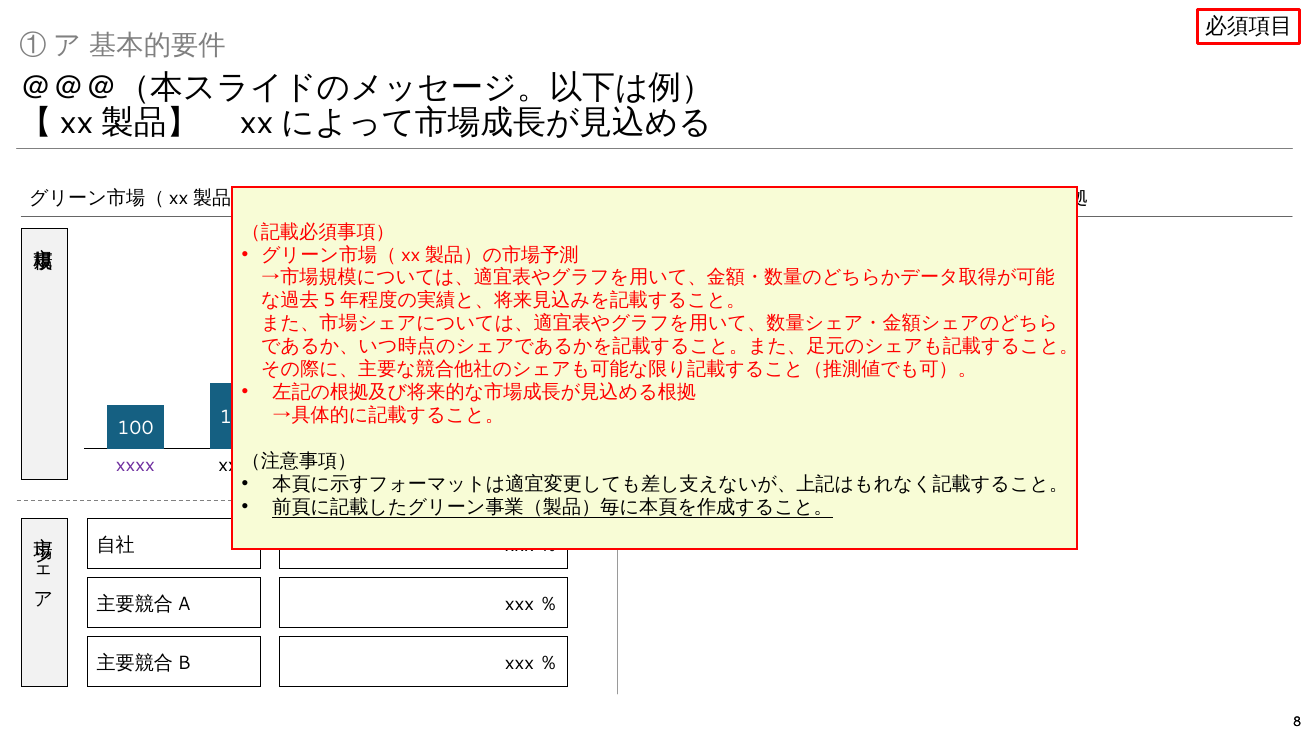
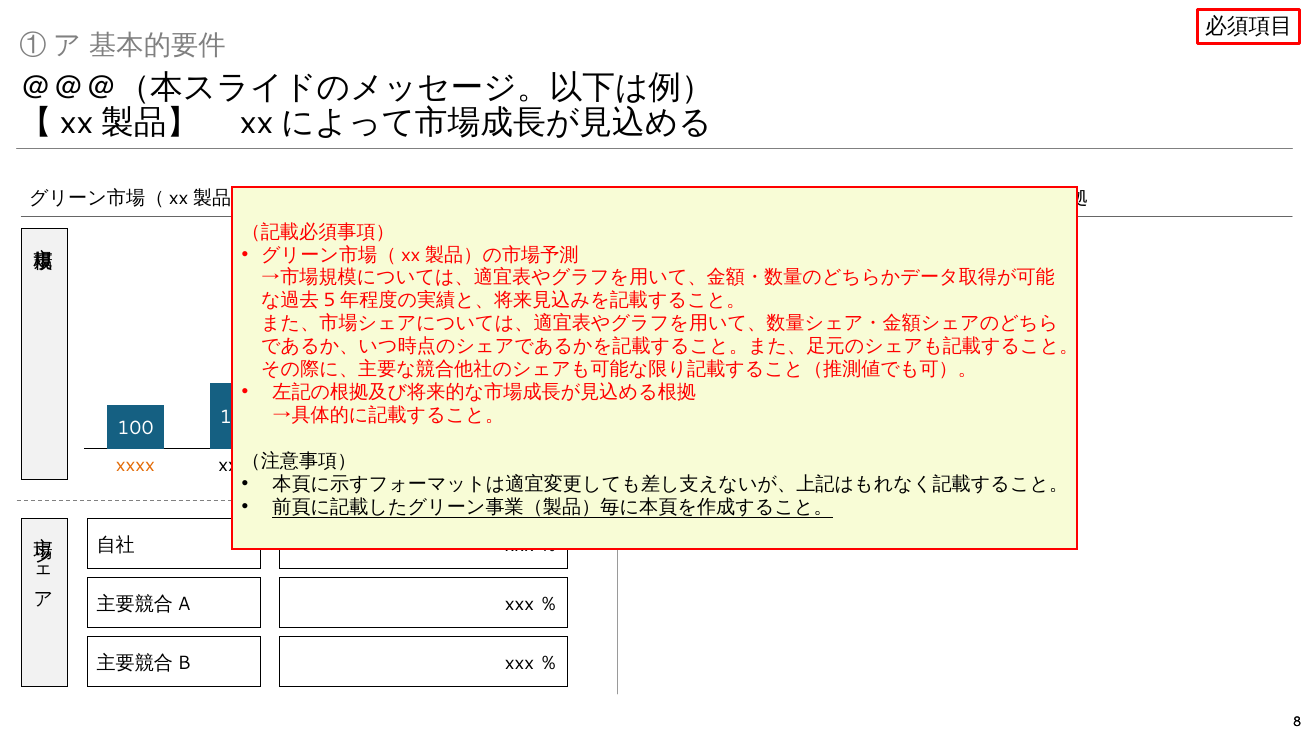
xxxx colour: purple -> orange (135, 466)
